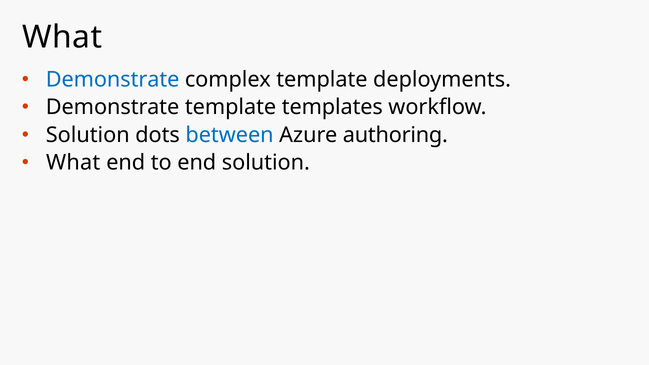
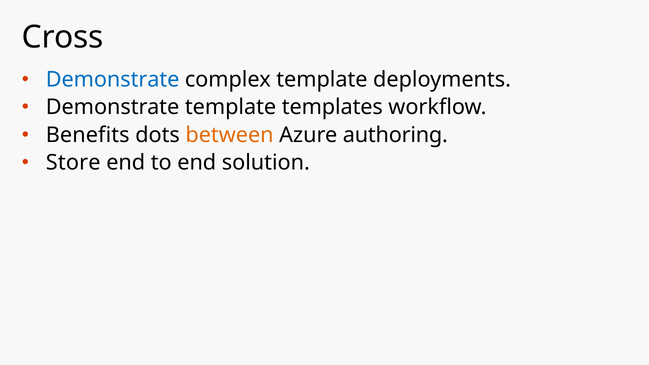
What: What -> Cross (63, 37)
Solution: Solution -> Benefits (88, 135)
between colour: blue -> orange (230, 135)
What: What -> Store (73, 163)
